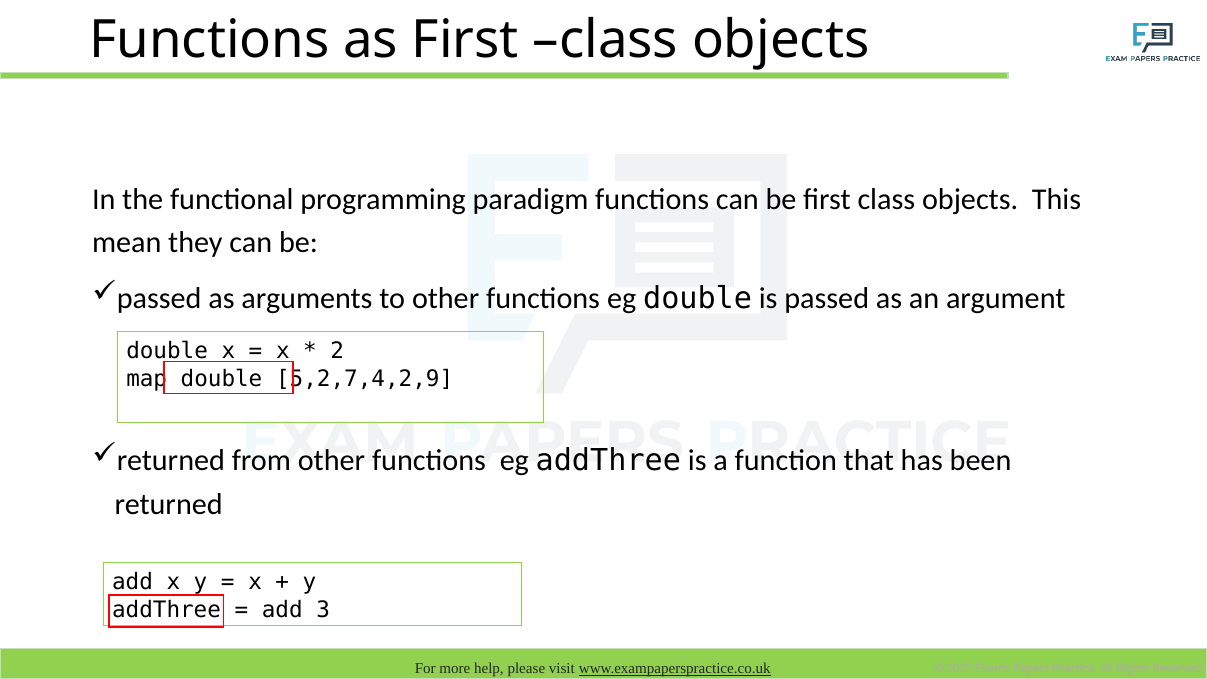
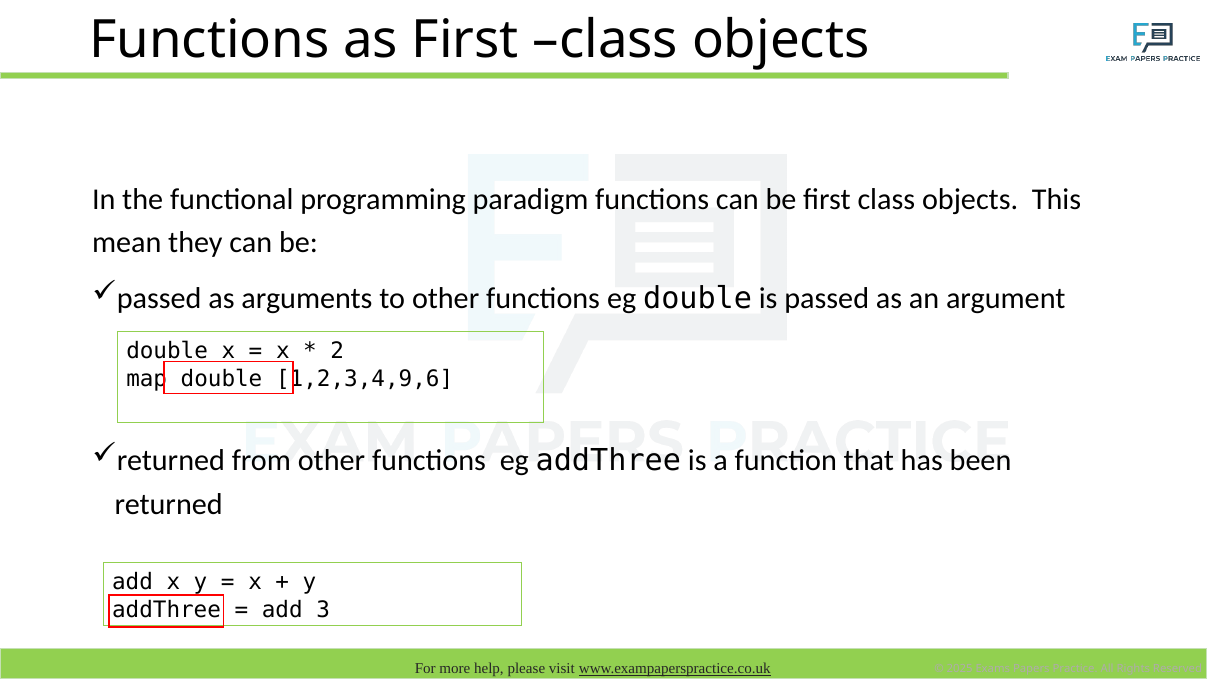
5,2,7,4,2,9: 5,2,7,4,2,9 -> 1,2,3,4,9,6 (365, 379)
